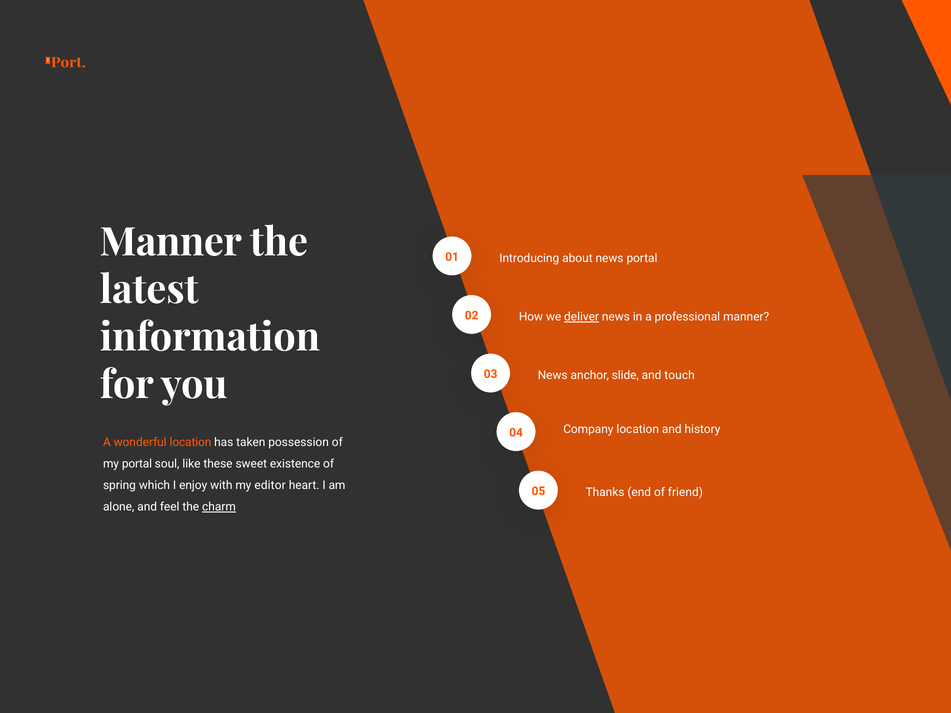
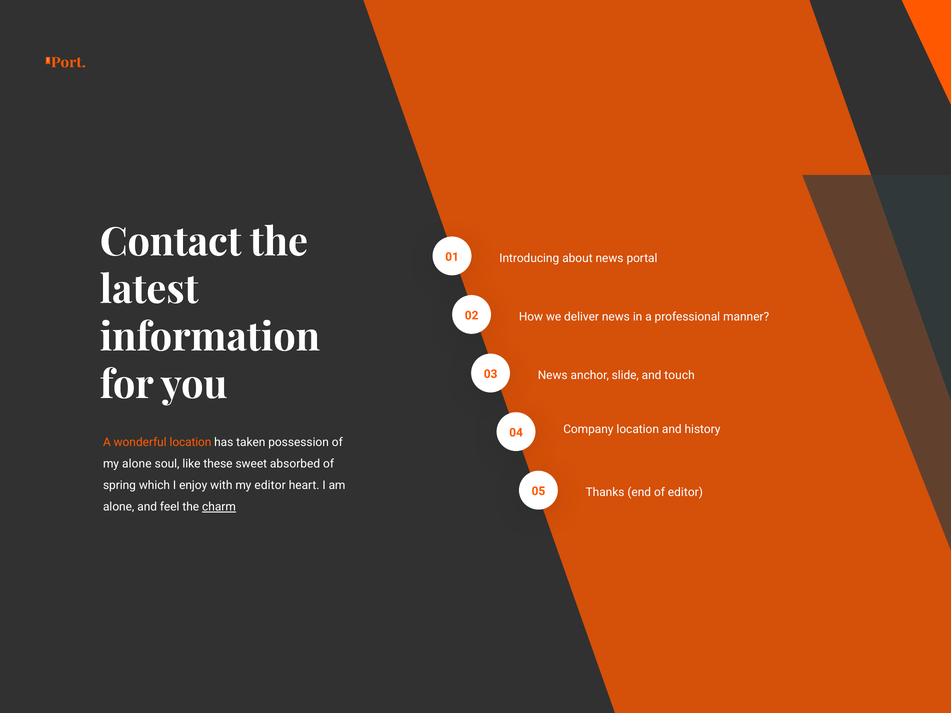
Manner: Manner -> Contact (171, 242)
deliver underline: present -> none (582, 317)
my portal: portal -> alone (137, 464)
existence: existence -> absorbed (295, 464)
of friend: friend -> editor (685, 492)
